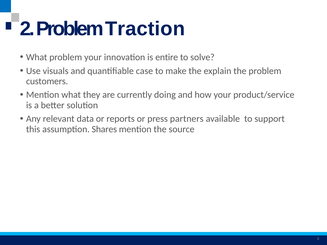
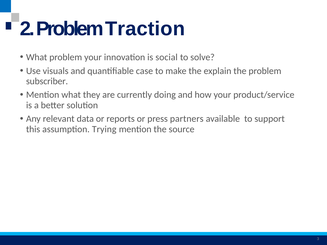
entire: entire -> social (167, 57)
customers: customers -> subscriber (47, 81)
Shares: Shares -> Trying (104, 129)
